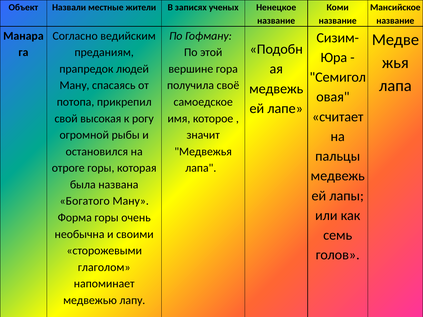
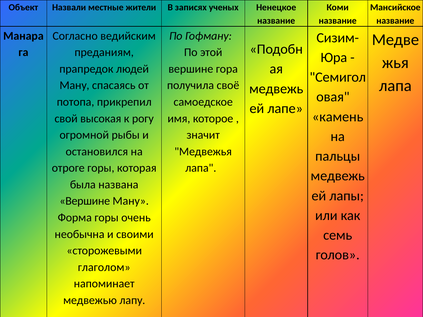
считает: считает -> камень (338, 117)
Богатого: Богатого -> Вершине (85, 201)
